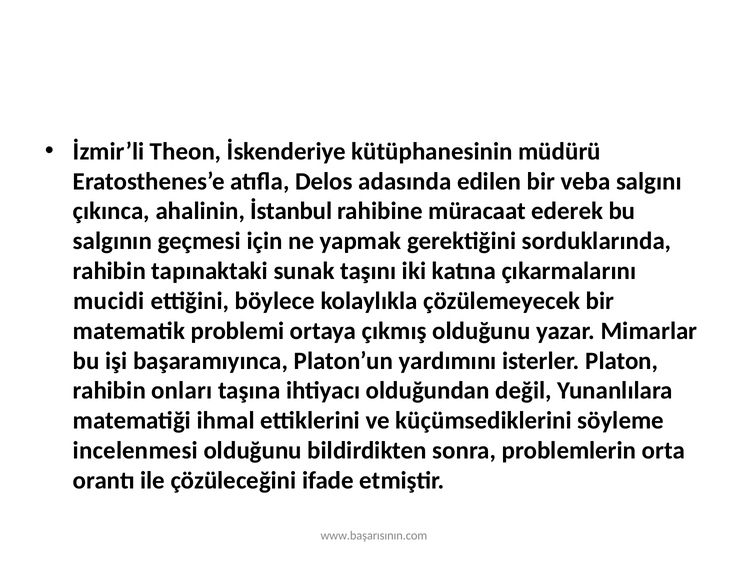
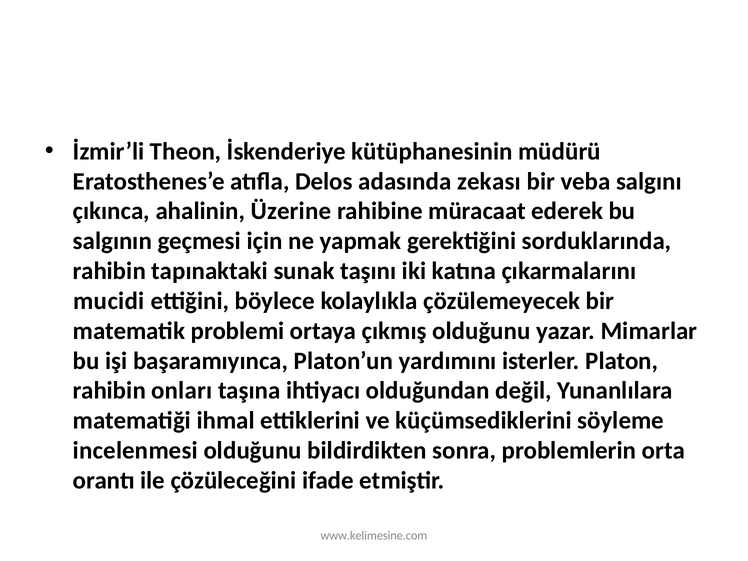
edilen: edilen -> zekası (489, 181)
İstanbul: İstanbul -> Üzerine (291, 211)
www.başarısının.com: www.başarısının.com -> www.kelimesine.com (374, 536)
